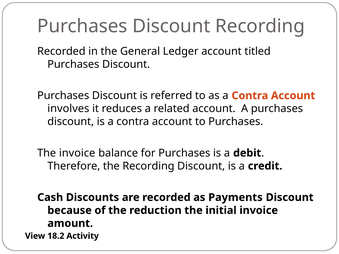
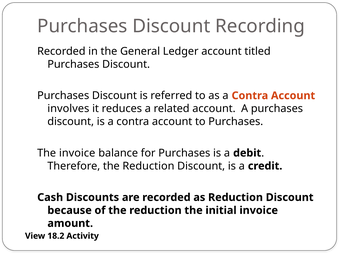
Therefore the Recording: Recording -> Reduction (148, 166)
as Payments: Payments -> Reduction (236, 198)
